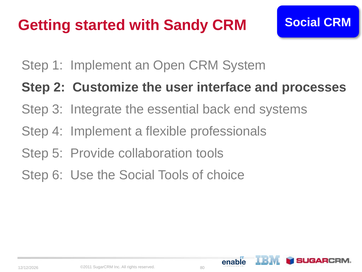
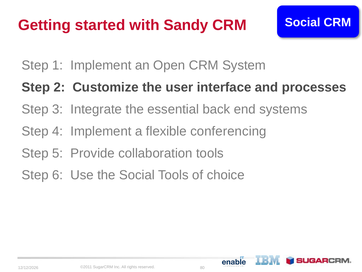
professionals: professionals -> conferencing (228, 131)
